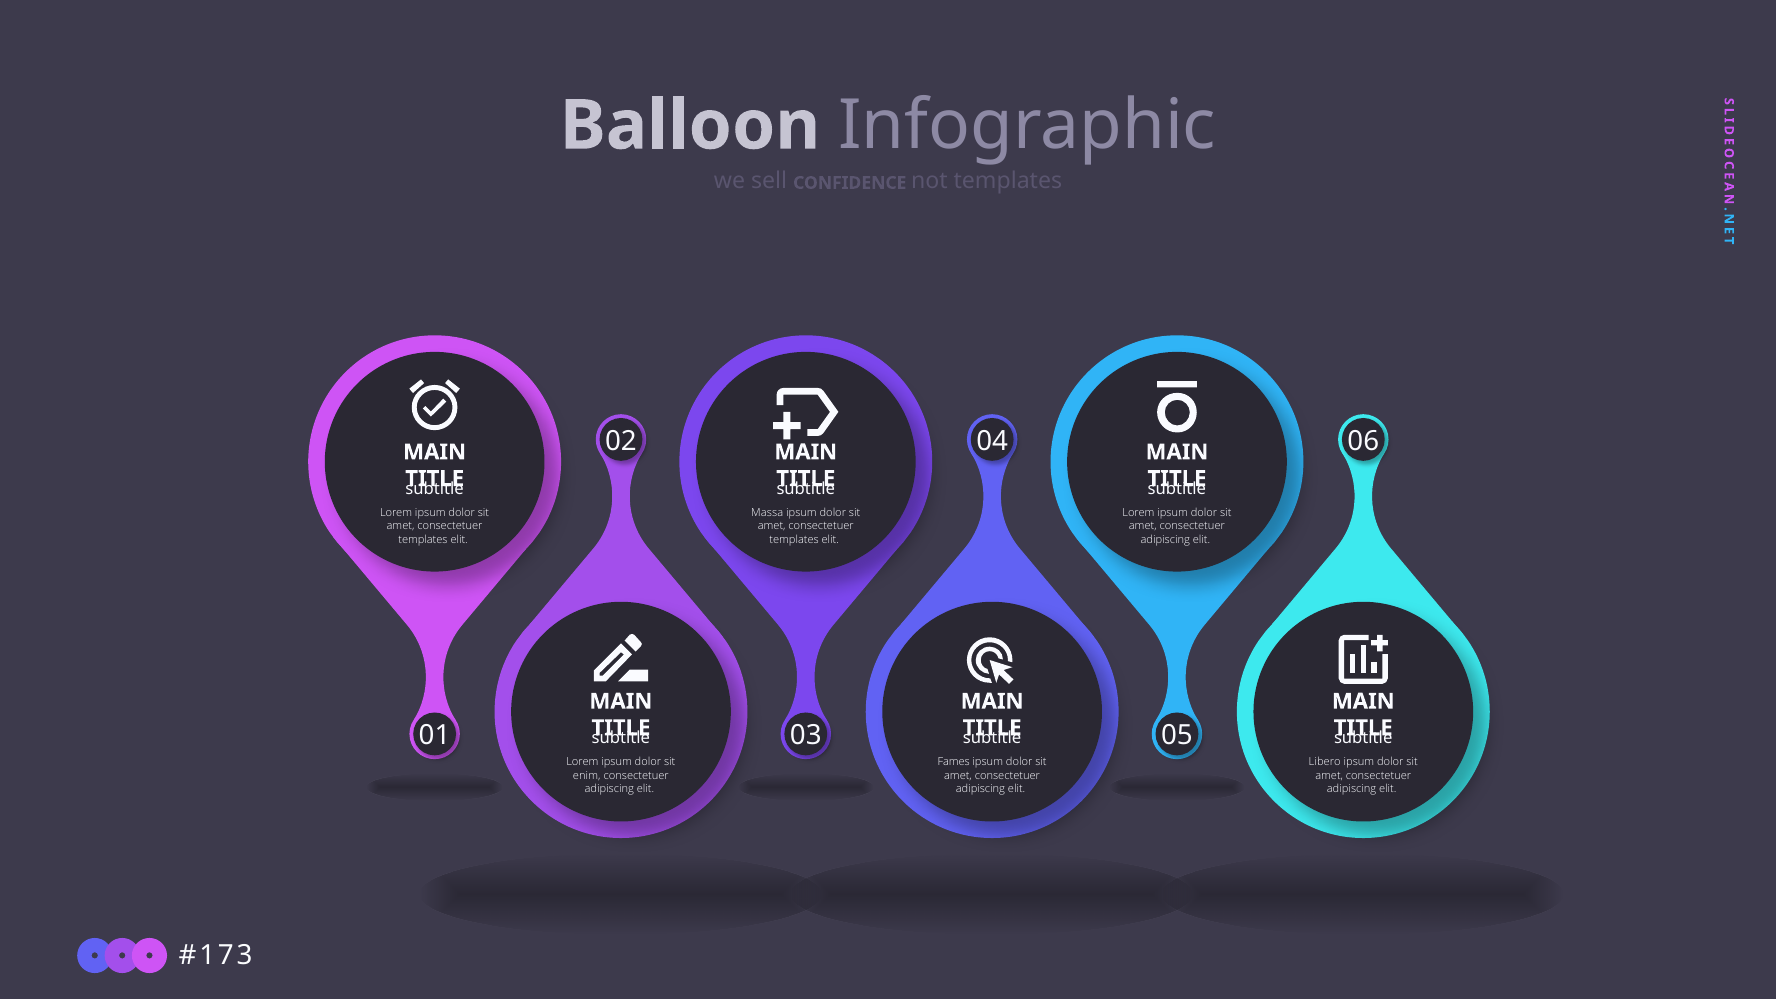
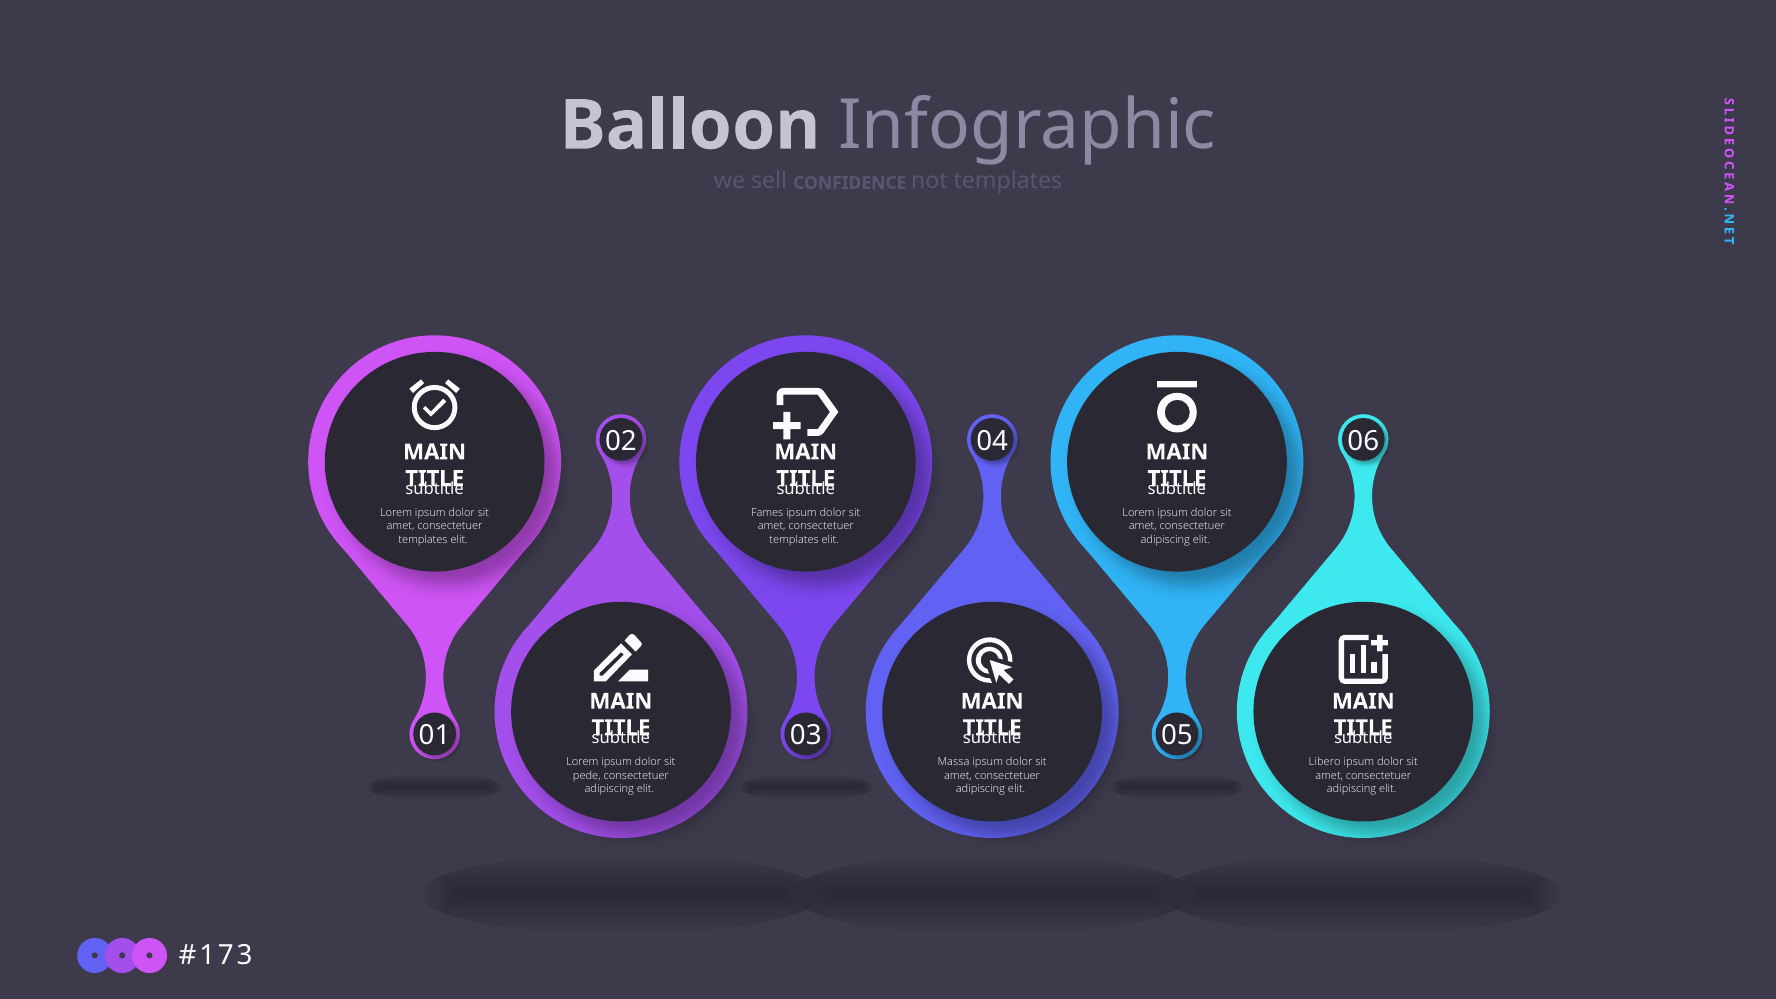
Massa: Massa -> Fames (767, 513)
Fames: Fames -> Massa (954, 762)
enim: enim -> pede (587, 775)
